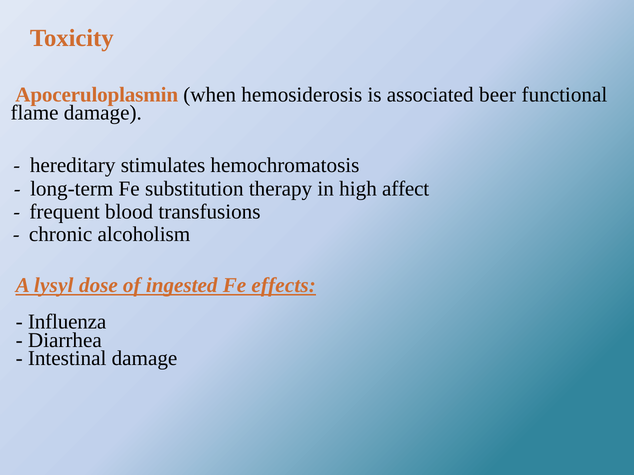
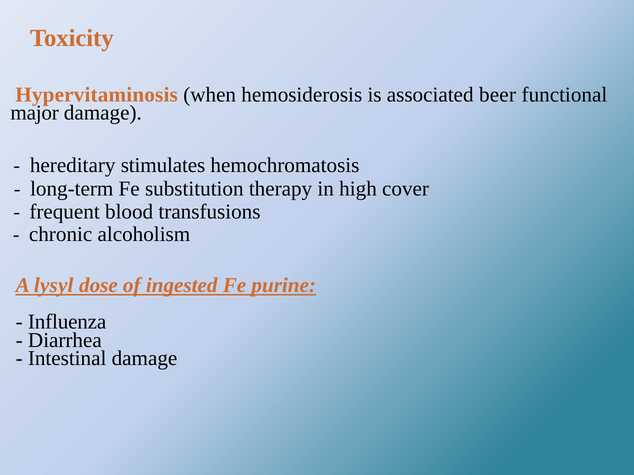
Apoceruloplasmin: Apoceruloplasmin -> Hypervitaminosis (97, 95)
flame: flame -> major (35, 113)
affect: affect -> cover (406, 189)
effects: effects -> purine (284, 286)
